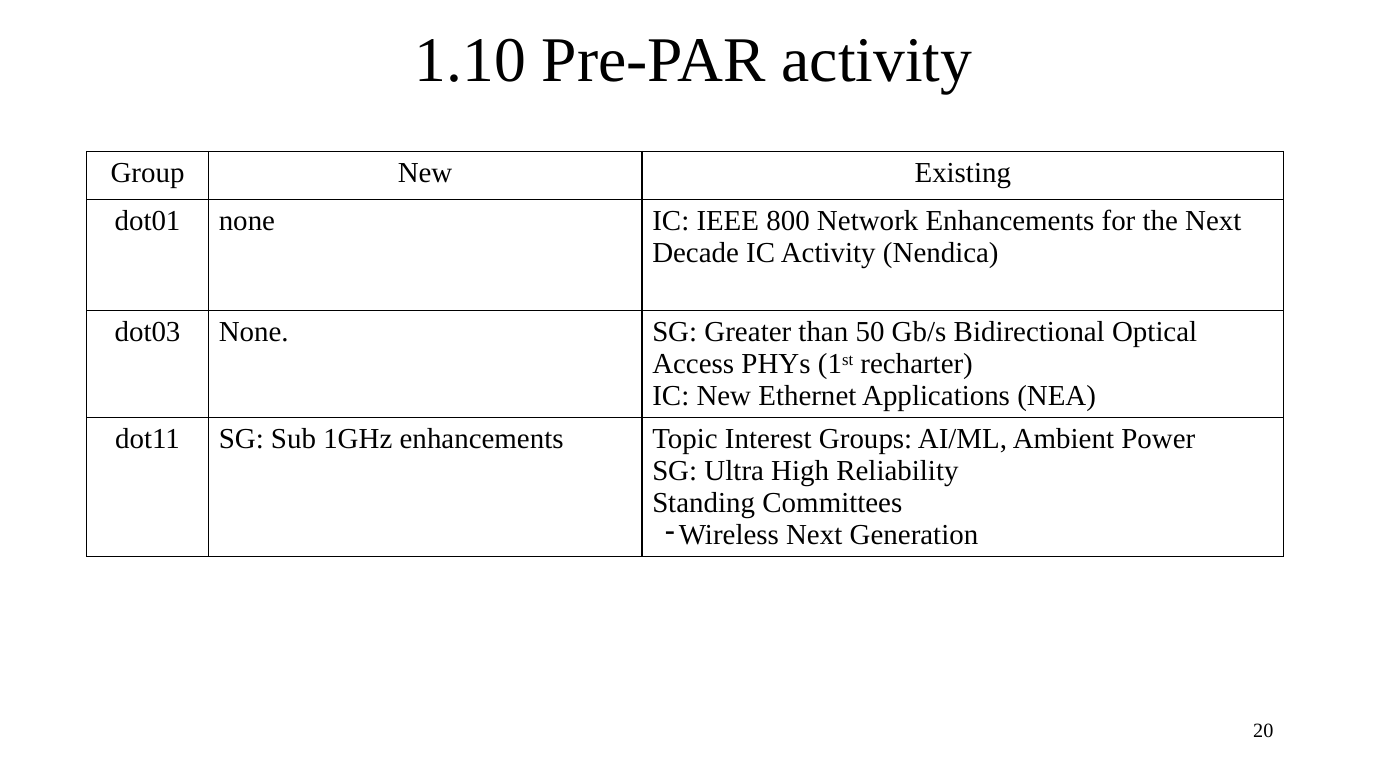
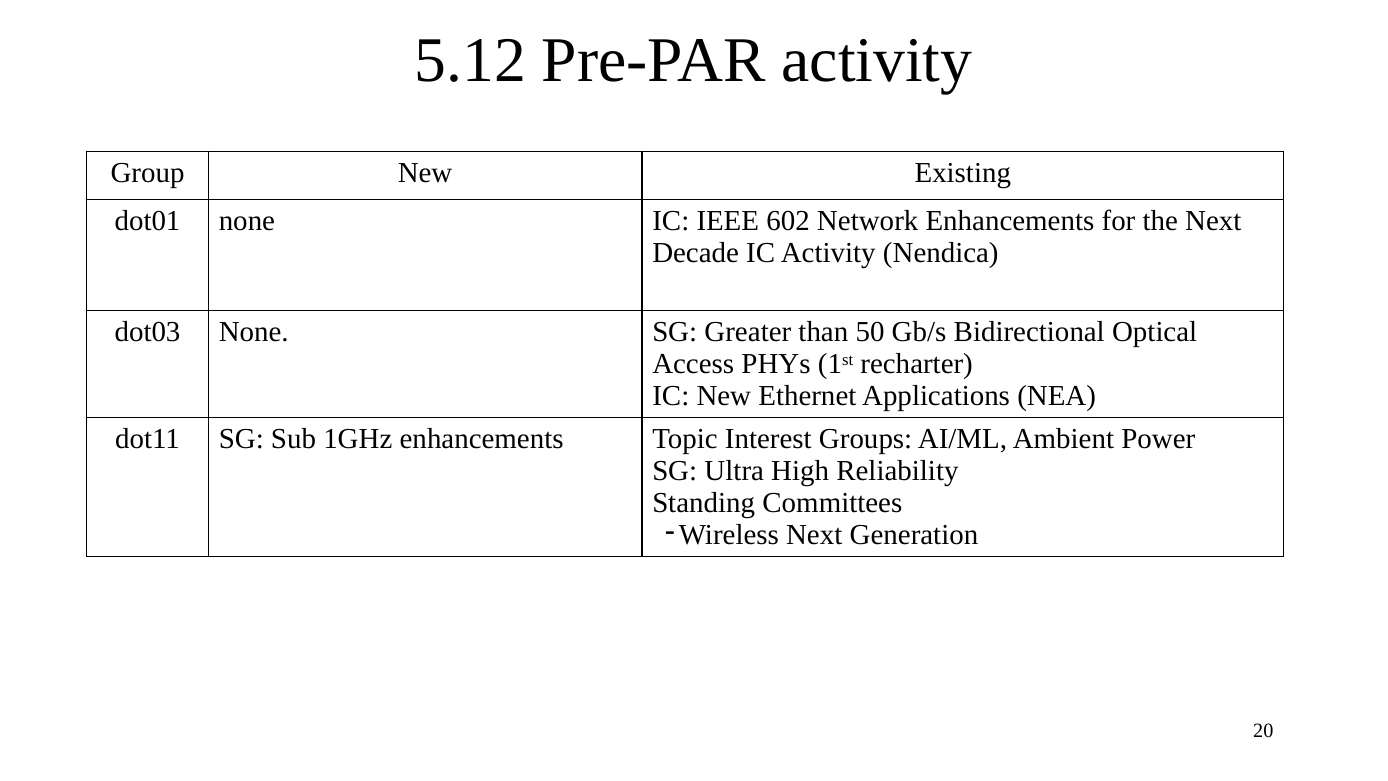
1.10: 1.10 -> 5.12 (470, 61)
800: 800 -> 602 (788, 221)
